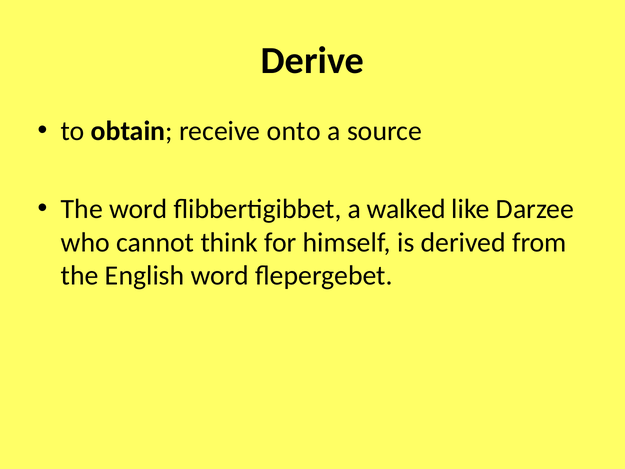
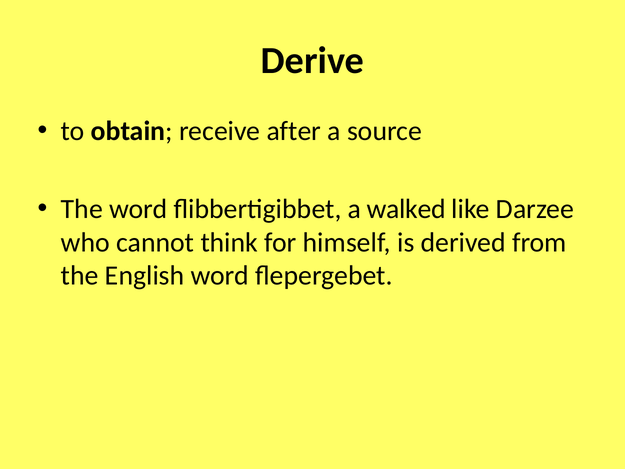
onto: onto -> after (294, 131)
